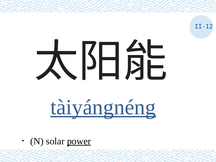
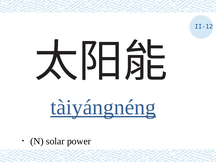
power underline: present -> none (79, 141)
